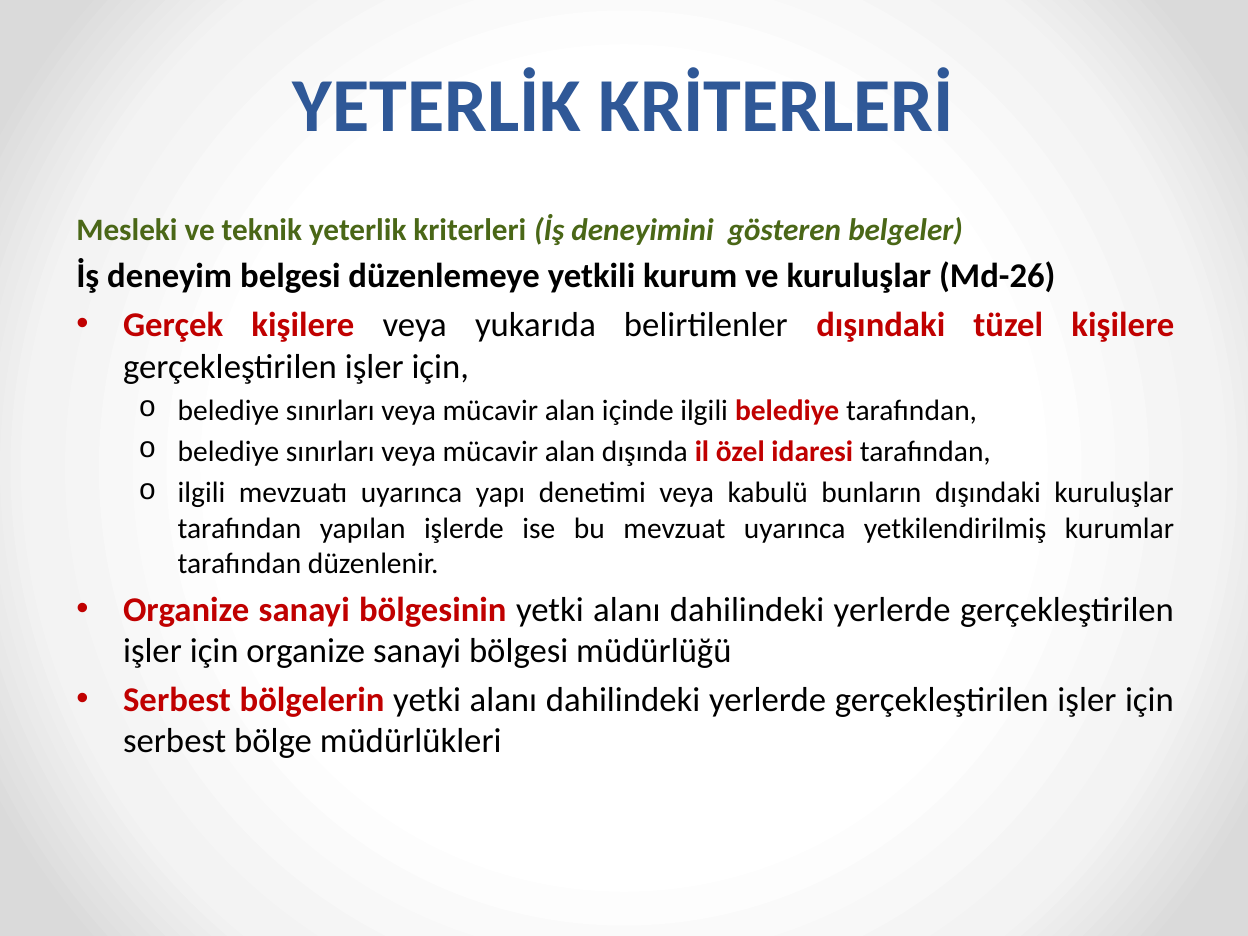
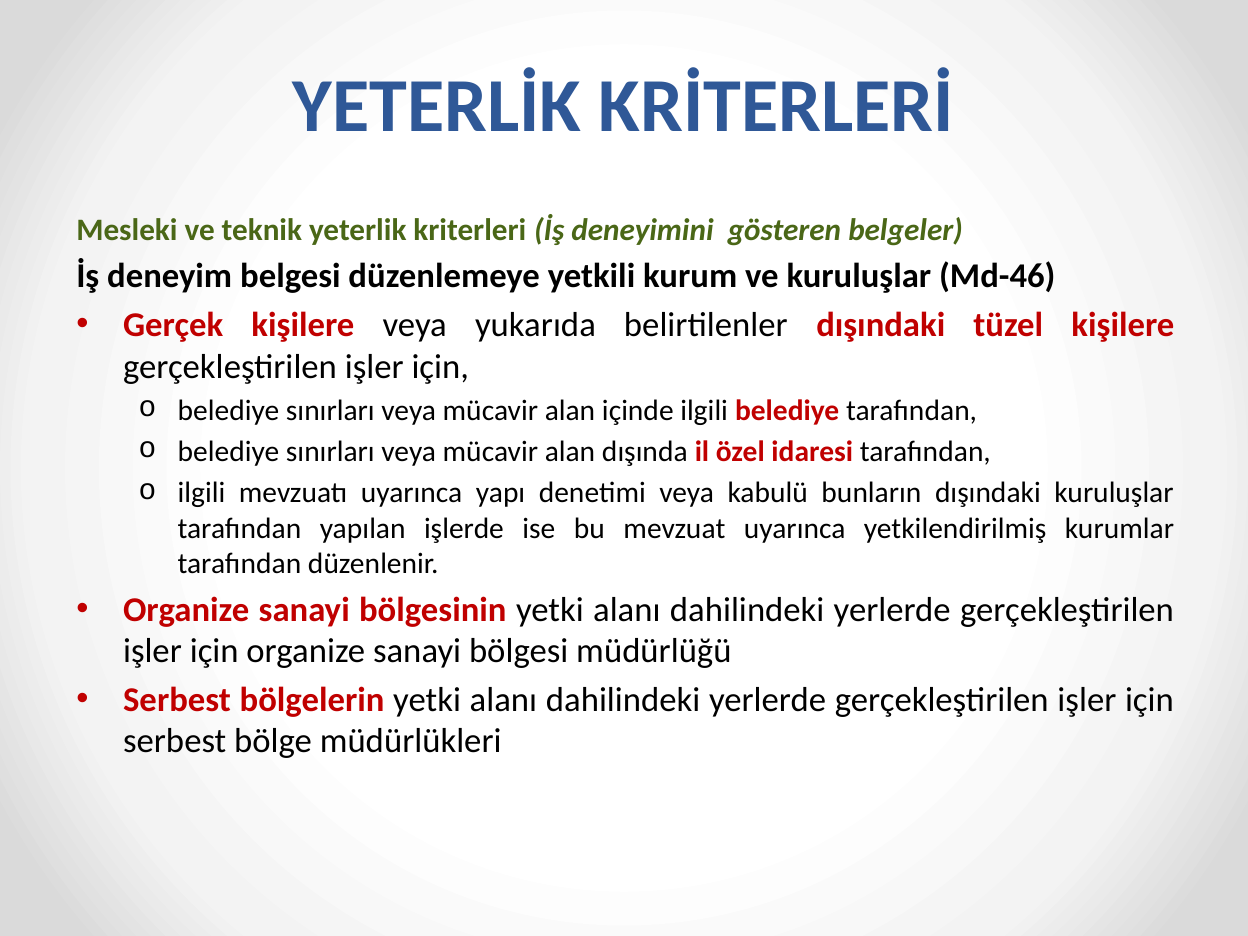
Md-26: Md-26 -> Md-46 (997, 276)
